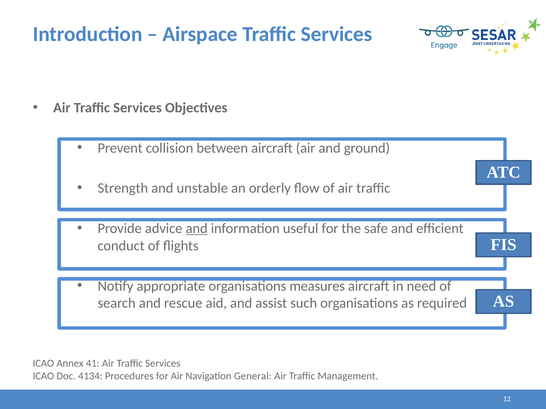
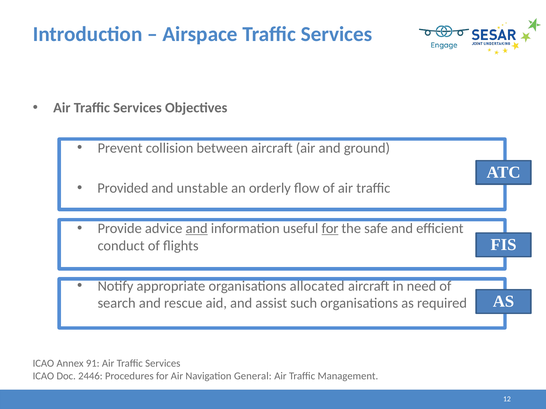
Strength: Strength -> Provided (123, 188)
for underline: none -> present (330, 229)
measures: measures -> allocated (317, 286)
41: 41 -> 91 (93, 364)
4134: 4134 -> 2446 (90, 376)
